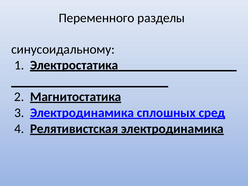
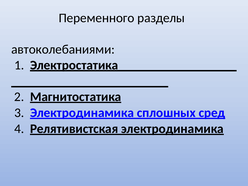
синусоидальному: синусоидальному -> автоколебаниями (63, 49)
